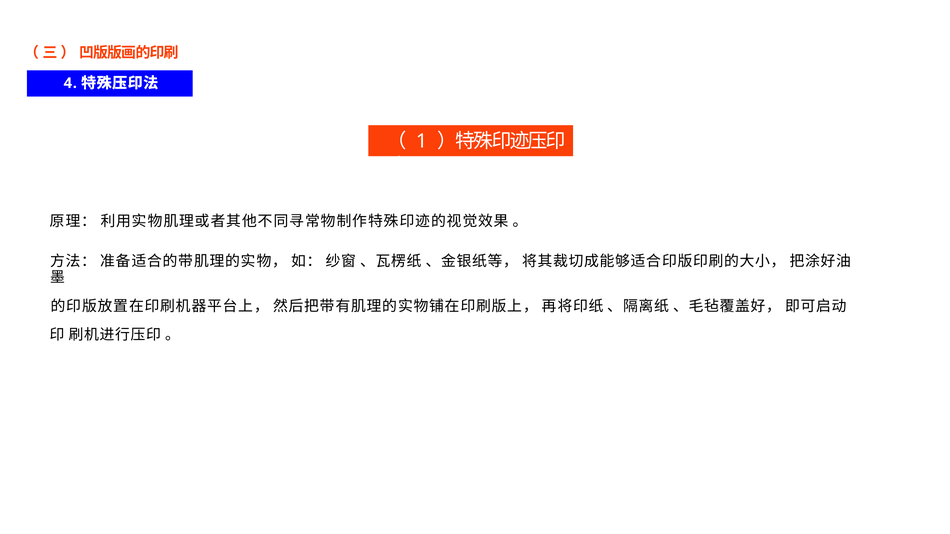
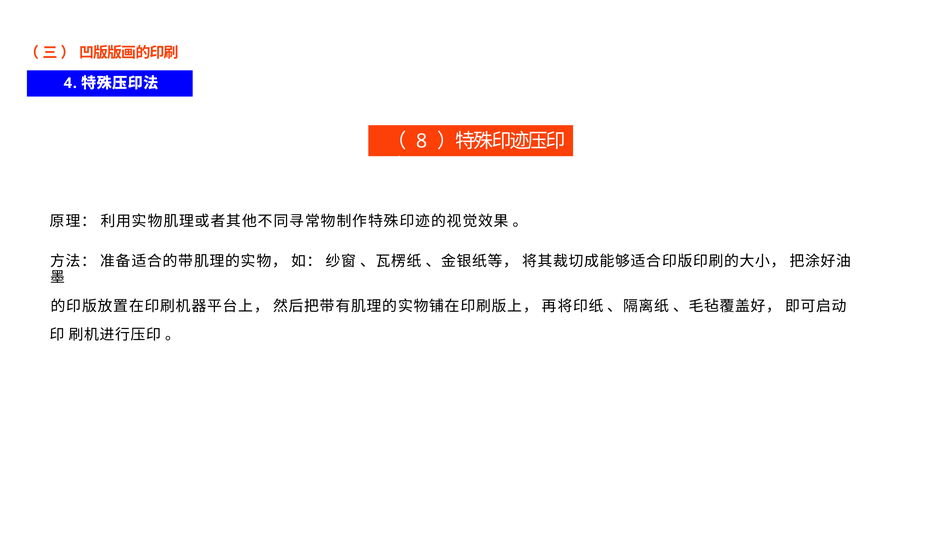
1: 1 -> 8 (422, 141)
